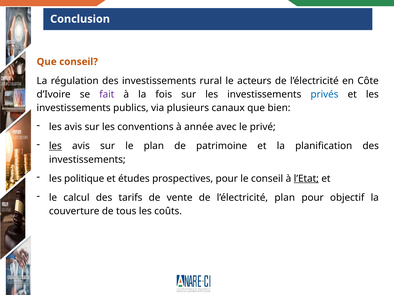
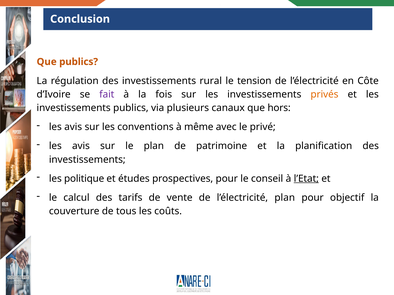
Que conseil: conseil -> publics (79, 62)
acteurs: acteurs -> tension (254, 81)
privés colour: blue -> orange (324, 95)
bien: bien -> hors (279, 108)
année: année -> même (199, 127)
les underline: present -> none (55, 146)
